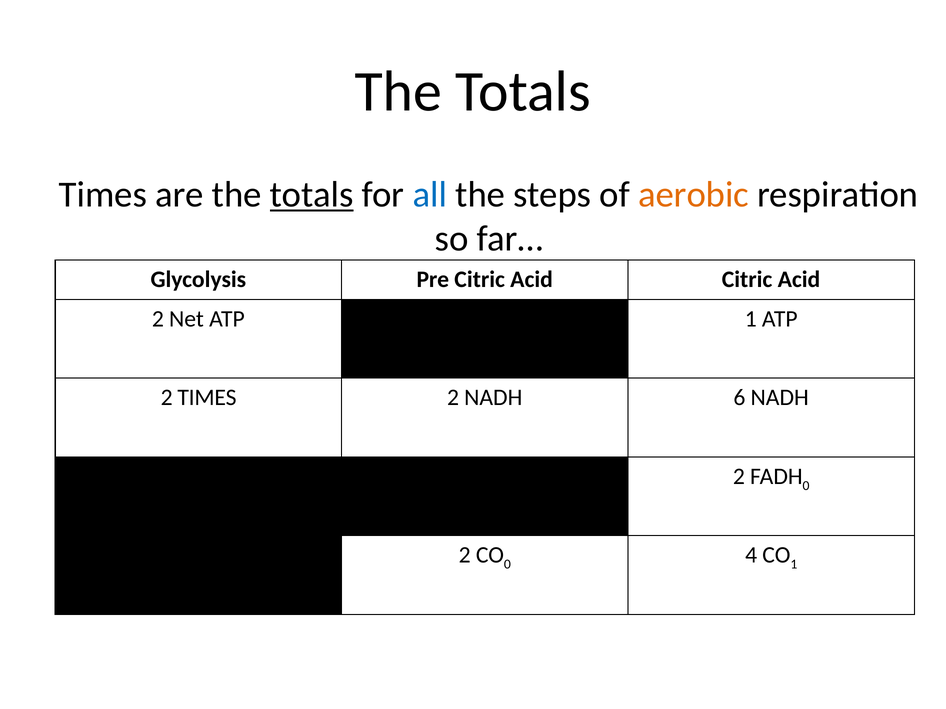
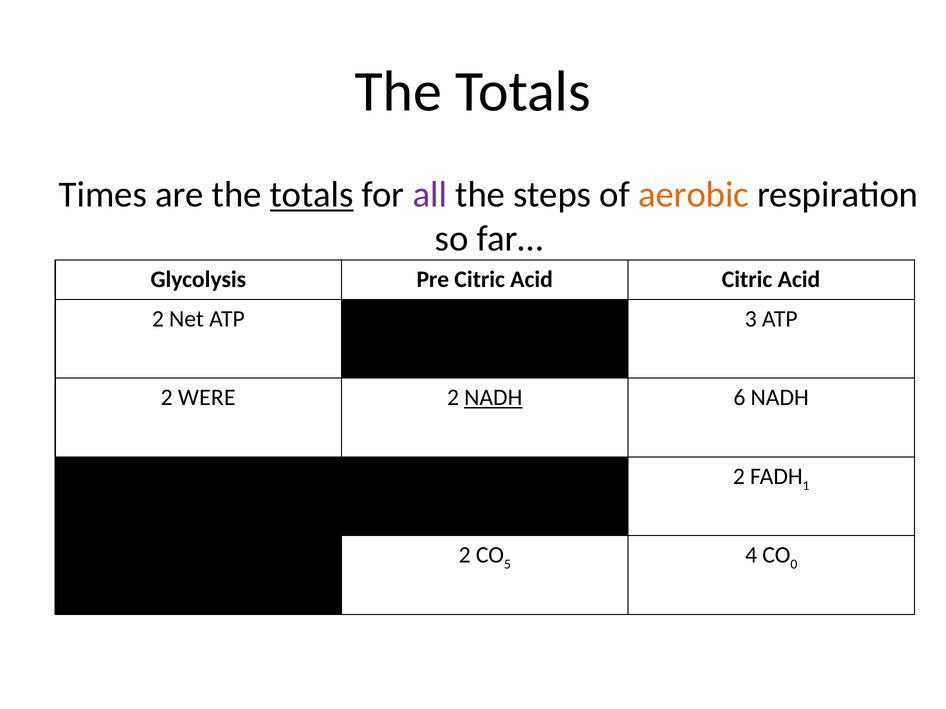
all colour: blue -> purple (430, 195)
ATP 1: 1 -> 3 (751, 319)
2 TIMES: TIMES -> WERE (207, 398)
NADH underline: none -> present (493, 398)
0: 0 -> 1 (806, 486)
0: 0 -> 5 (507, 565)
1: 1 -> 0 (794, 565)
